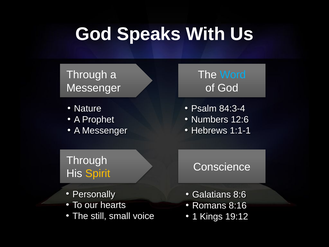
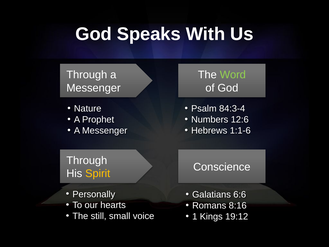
Word colour: light blue -> light green (233, 75)
1:1-1: 1:1-1 -> 1:1-6 (240, 130)
8:6: 8:6 -> 6:6 (240, 194)
